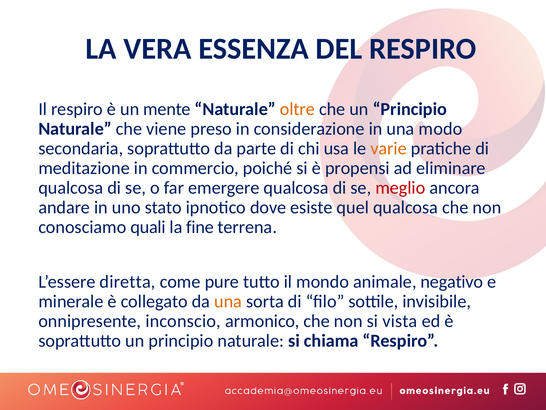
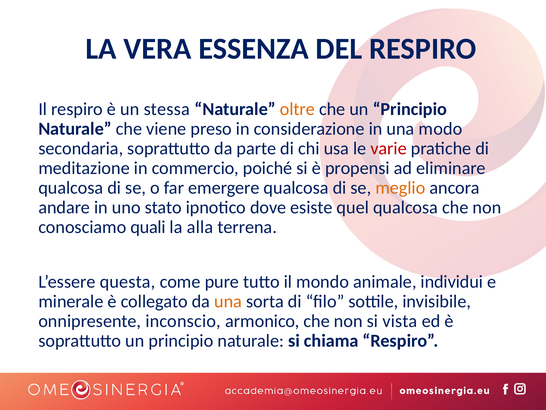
mente: mente -> stessa (167, 109)
varie colour: orange -> red (389, 148)
meglio colour: red -> orange (400, 188)
fine: fine -> alla (200, 227)
diretta: diretta -> questa (128, 282)
negativo: negativo -> individui (452, 282)
